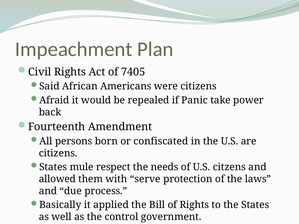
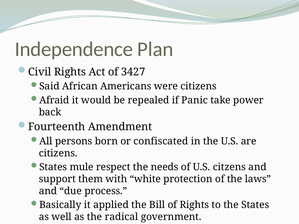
Impeachment: Impeachment -> Independence (74, 49)
7405: 7405 -> 3427 (133, 72)
allowed: allowed -> support (57, 179)
serve: serve -> white (145, 179)
control: control -> radical (121, 217)
